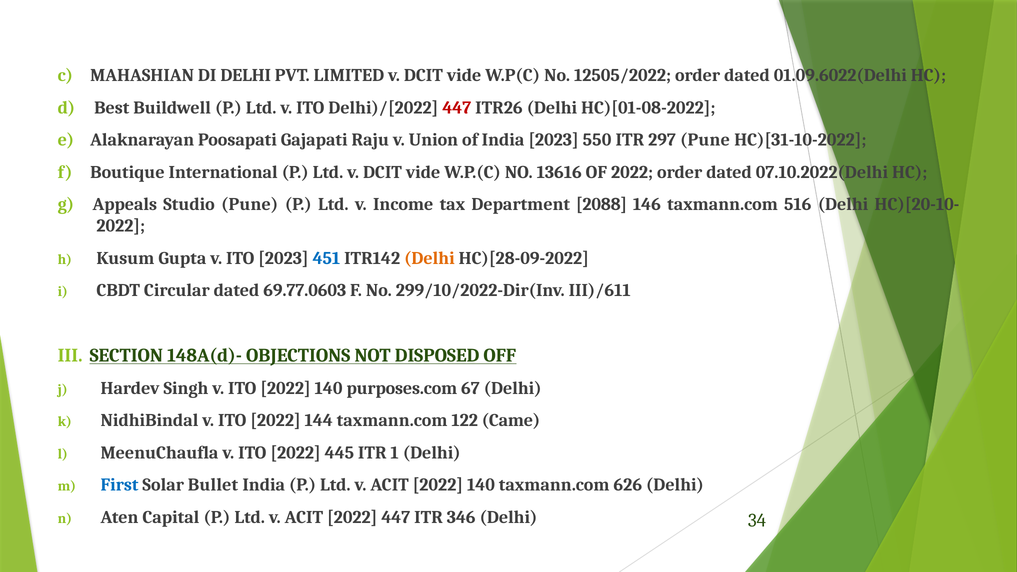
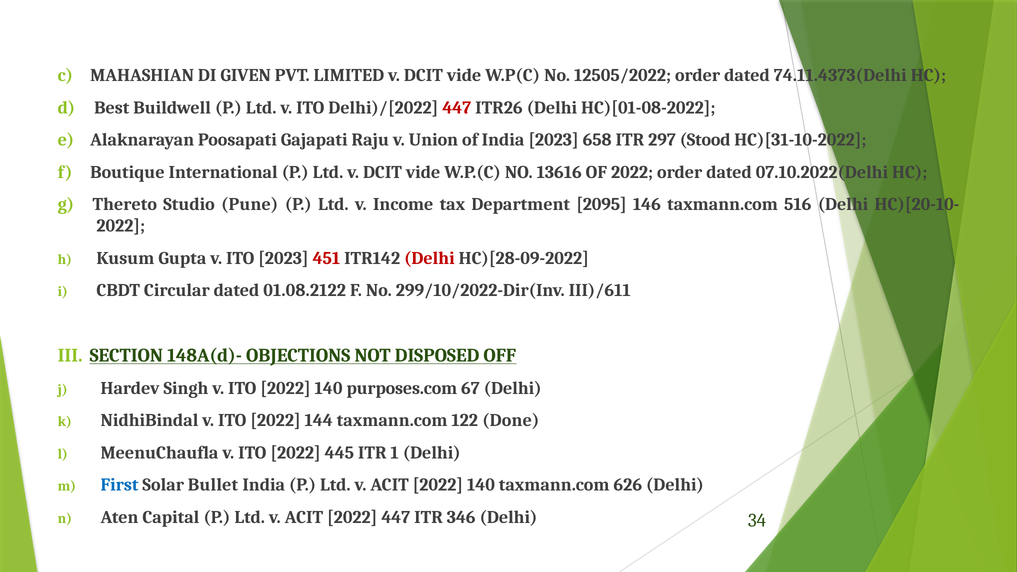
DI DELHI: DELHI -> GIVEN (246, 75)
01.09.6022(Delhi: 01.09.6022(Delhi -> 74.11.4373(Delhi (840, 75)
550: 550 -> 658 (597, 140)
297 Pune: Pune -> Stood (705, 140)
Appeals: Appeals -> Thereto (125, 204)
2088: 2088 -> 2095 (602, 204)
451 colour: blue -> red (326, 258)
Delhi colour: orange -> red (429, 258)
69.77.0603: 69.77.0603 -> 01.08.2122 (305, 290)
Came: Came -> Done (511, 421)
